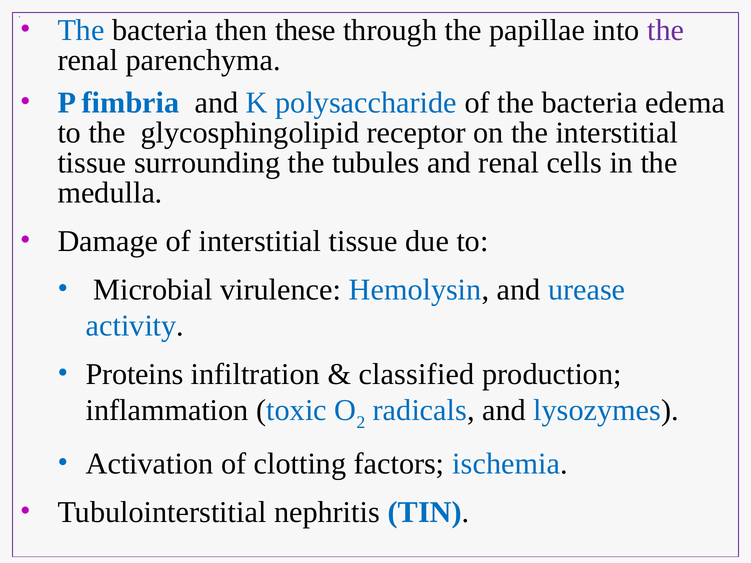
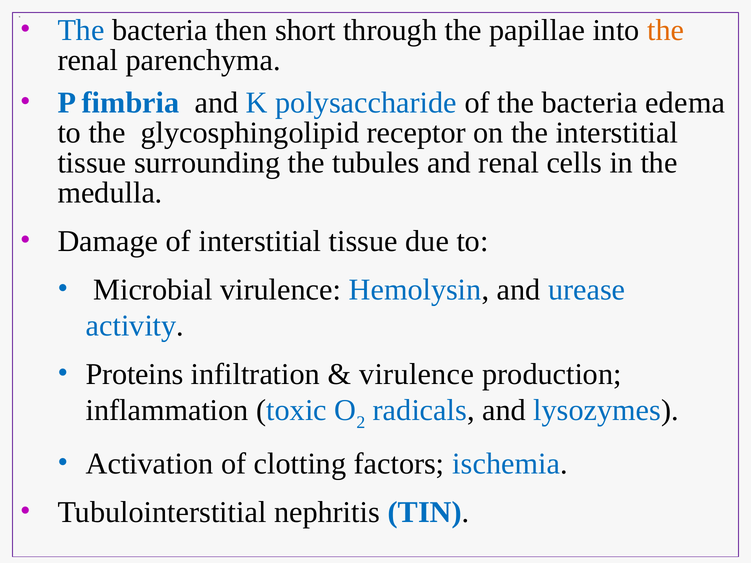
these: these -> short (305, 30)
the colour: purple -> orange (666, 30)
classified: classified -> virulence (417, 374)
